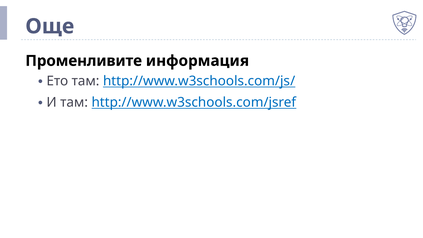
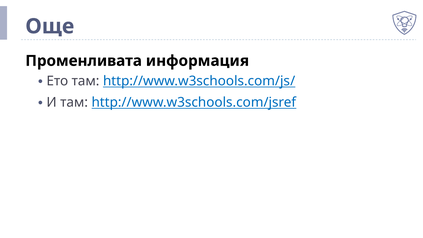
Променливите: Променливите -> Променливата (84, 61)
